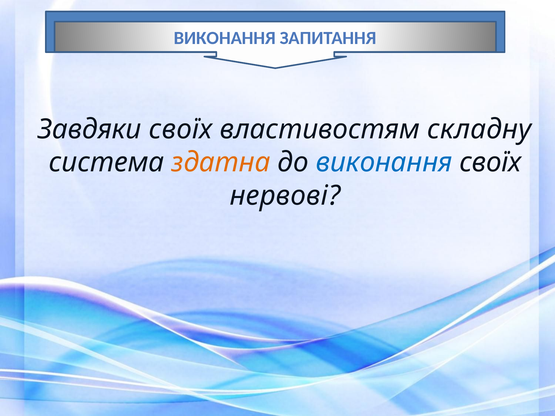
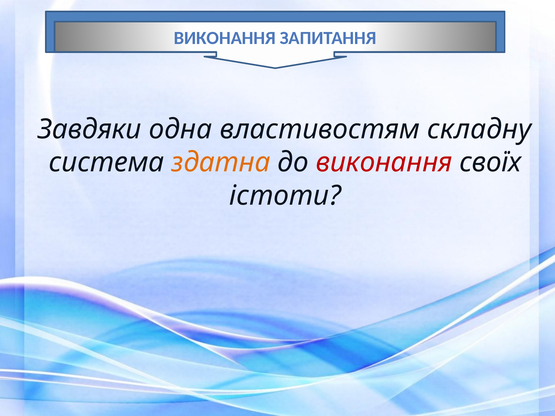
Завдяки своїх: своїх -> одна (180, 129)
виконання colour: blue -> red (384, 163)
нервові: нервові -> істоти (285, 196)
